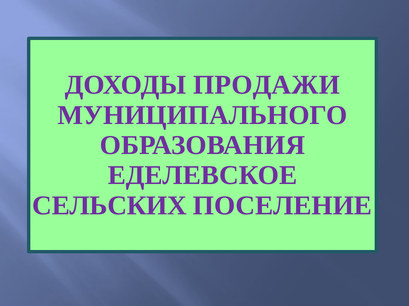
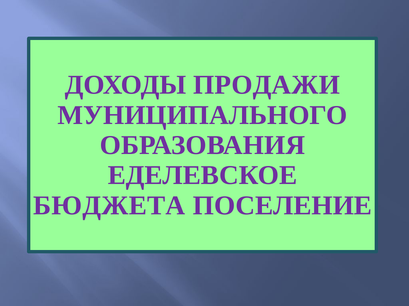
СЕЛЬСКИХ: СЕЛЬСКИХ -> БЮДЖЕТА (109, 206)
